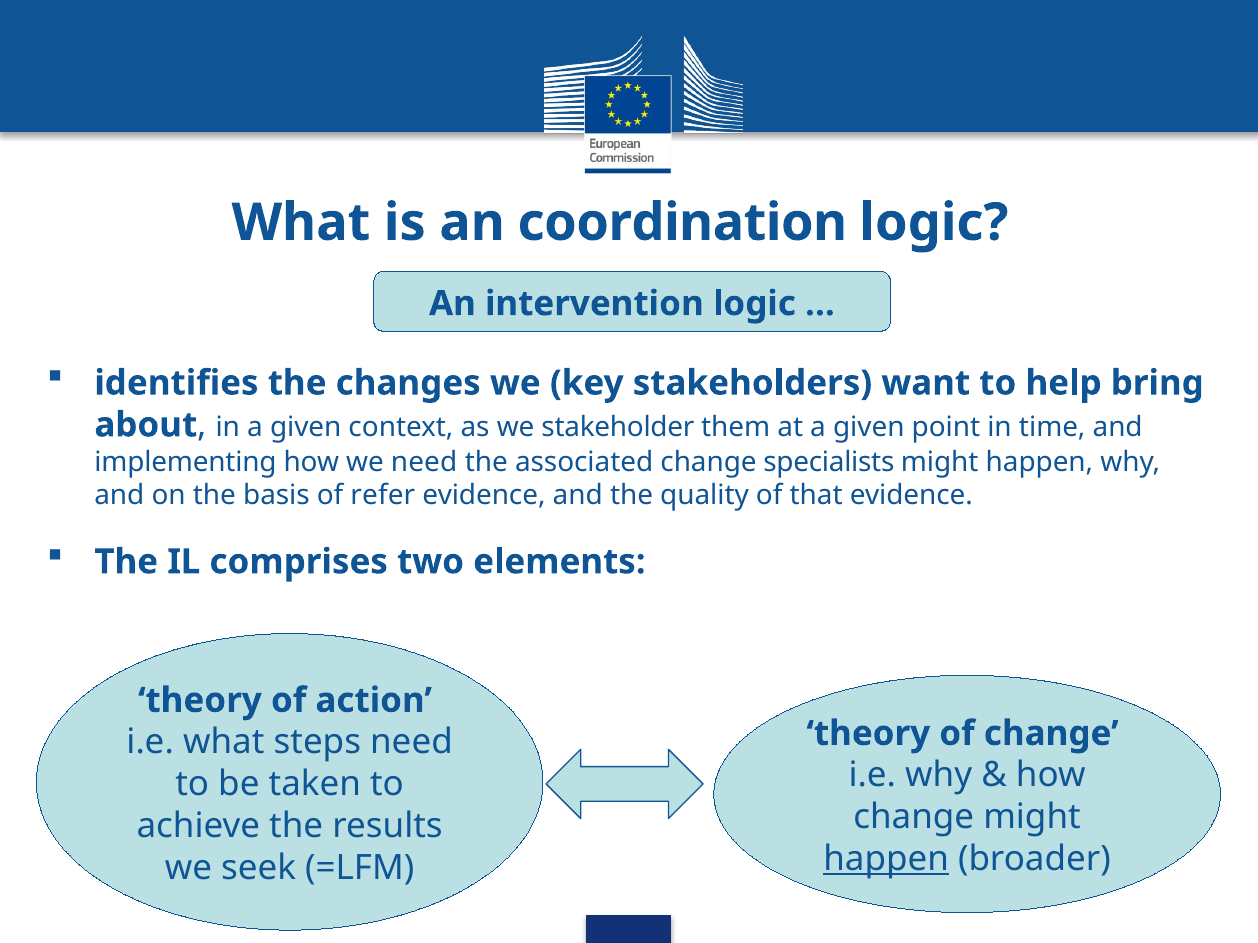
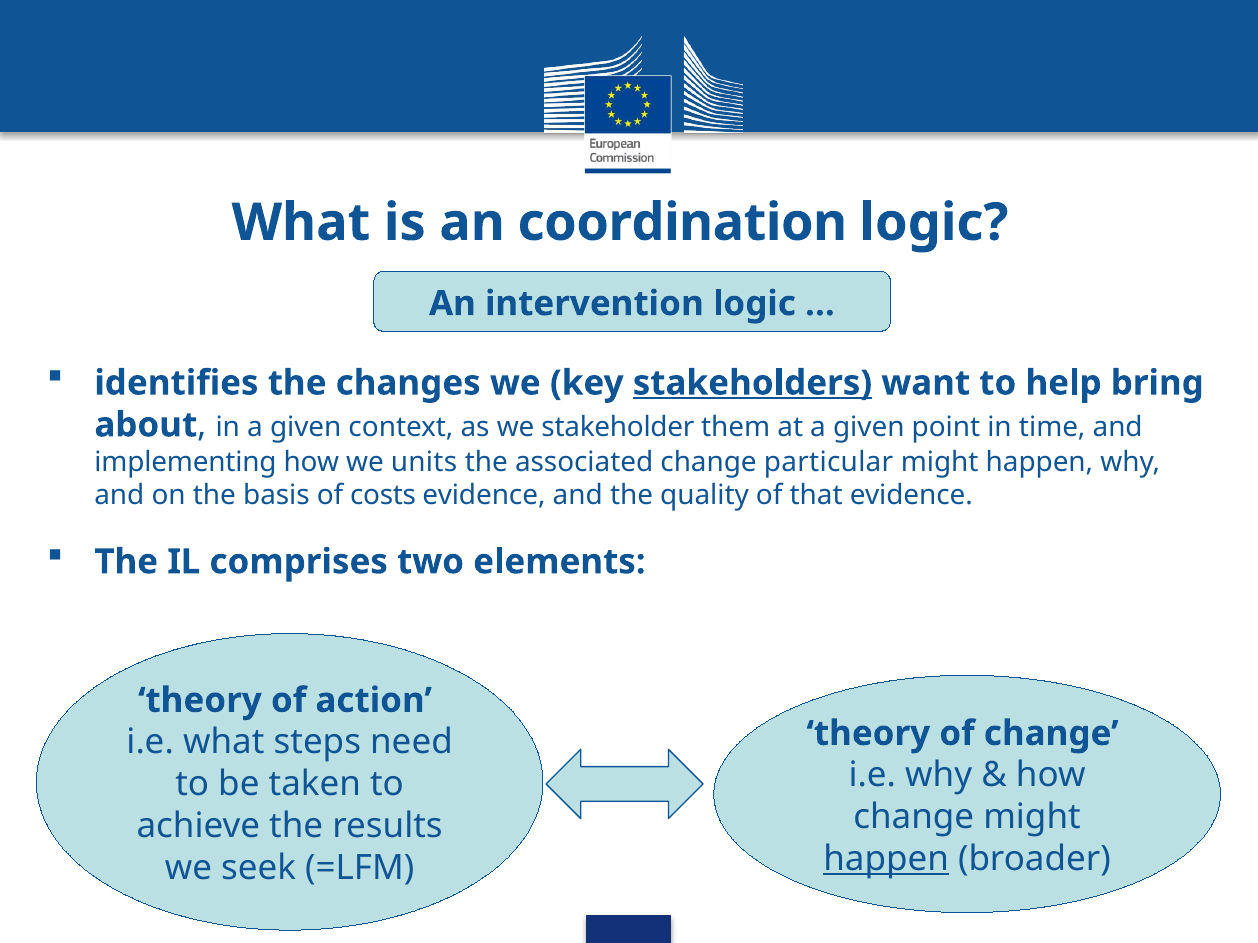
stakeholders underline: none -> present (752, 383)
we need: need -> units (424, 462)
specialists: specialists -> particular (829, 462)
refer: refer -> costs (383, 496)
